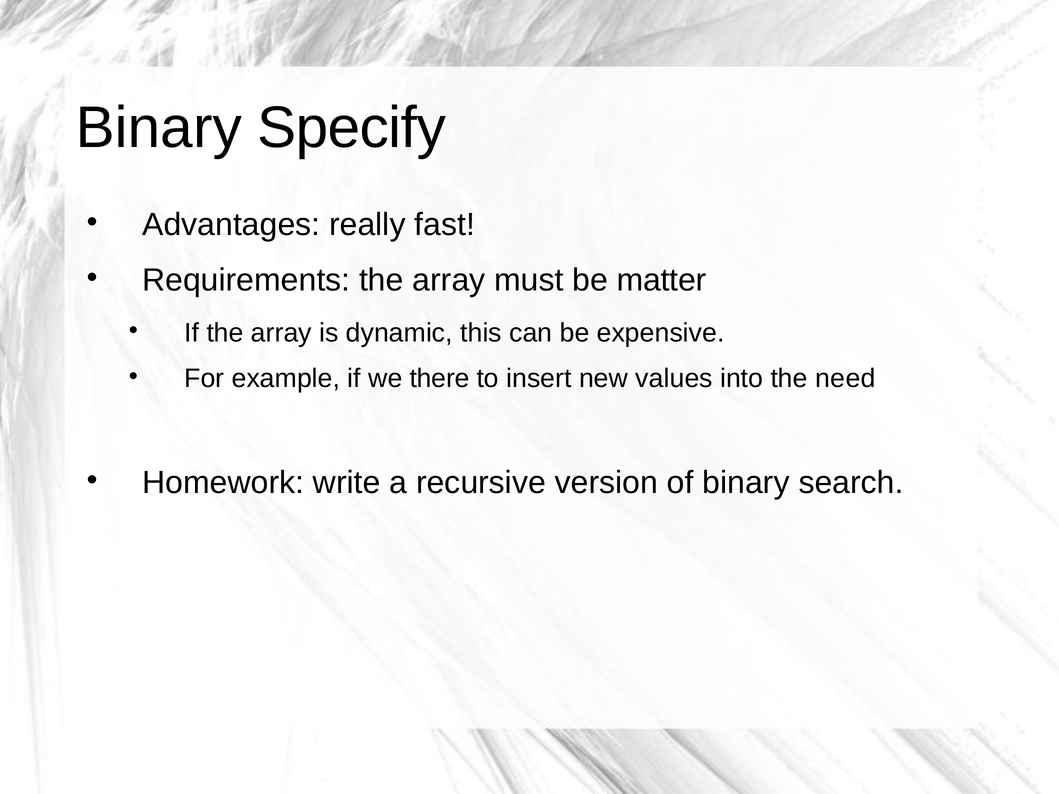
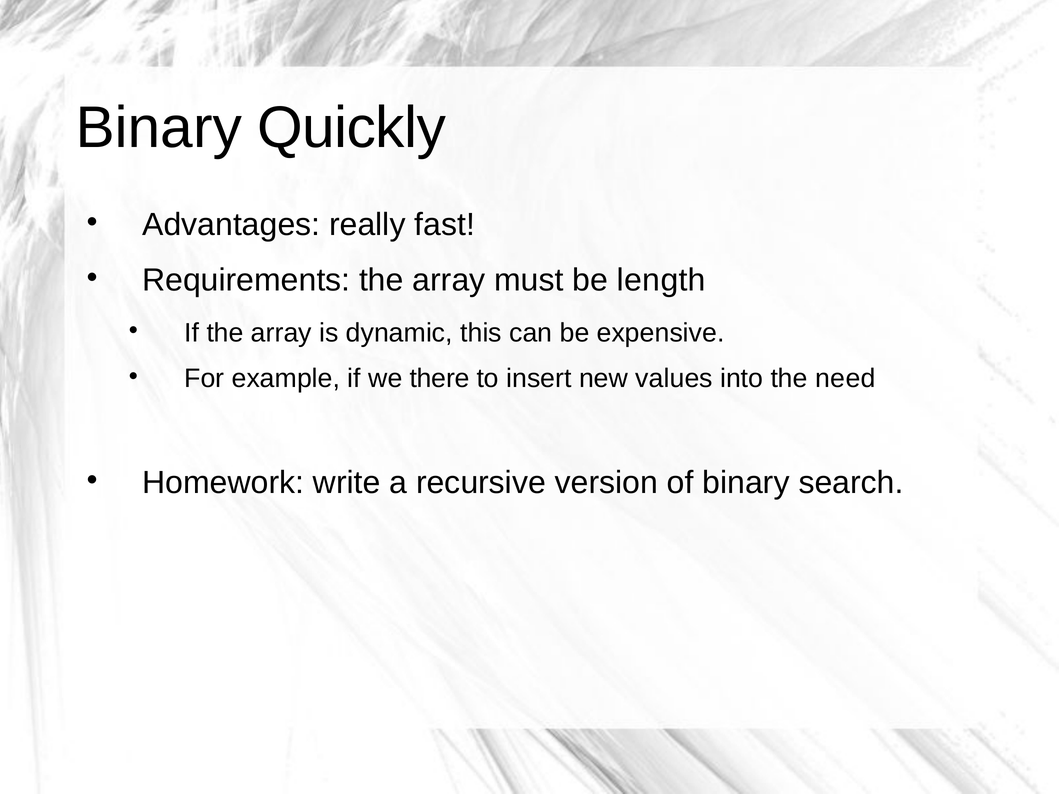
Specify: Specify -> Quickly (352, 128)
matter: matter -> length (661, 280)
